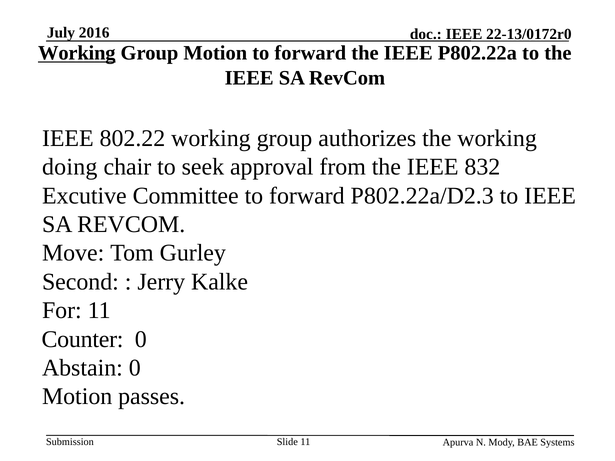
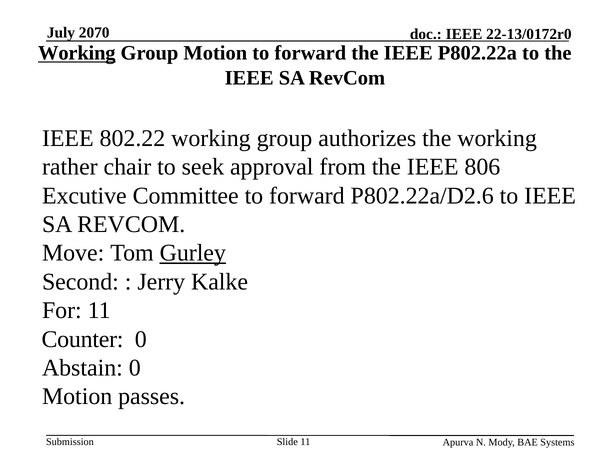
2016: 2016 -> 2070 (94, 33)
doing: doing -> rather (70, 167)
832: 832 -> 806 (482, 167)
P802.22a/D2.3: P802.22a/D2.3 -> P802.22a/D2.6 (422, 196)
Gurley underline: none -> present (193, 253)
